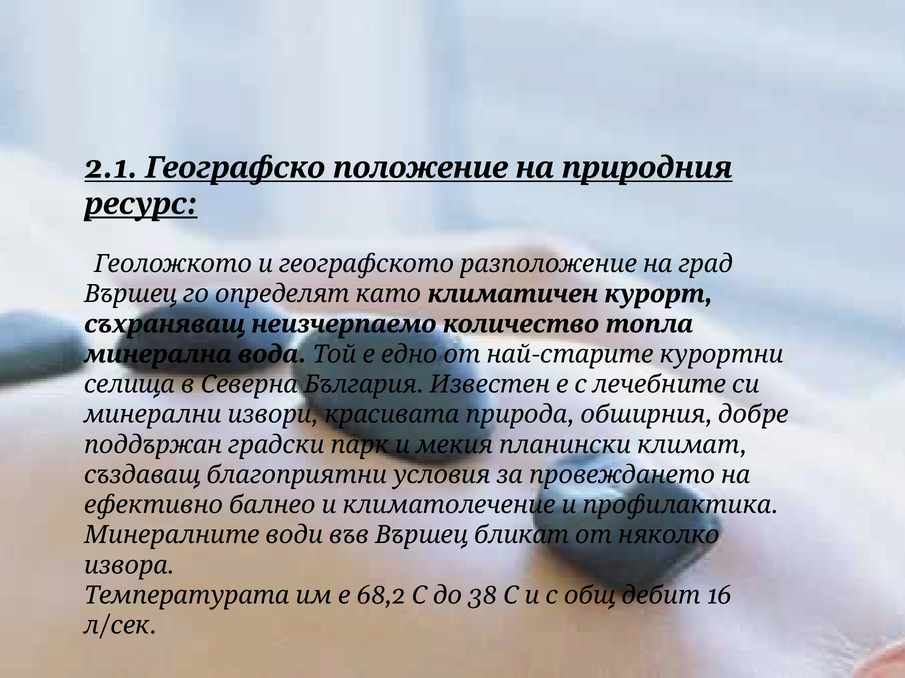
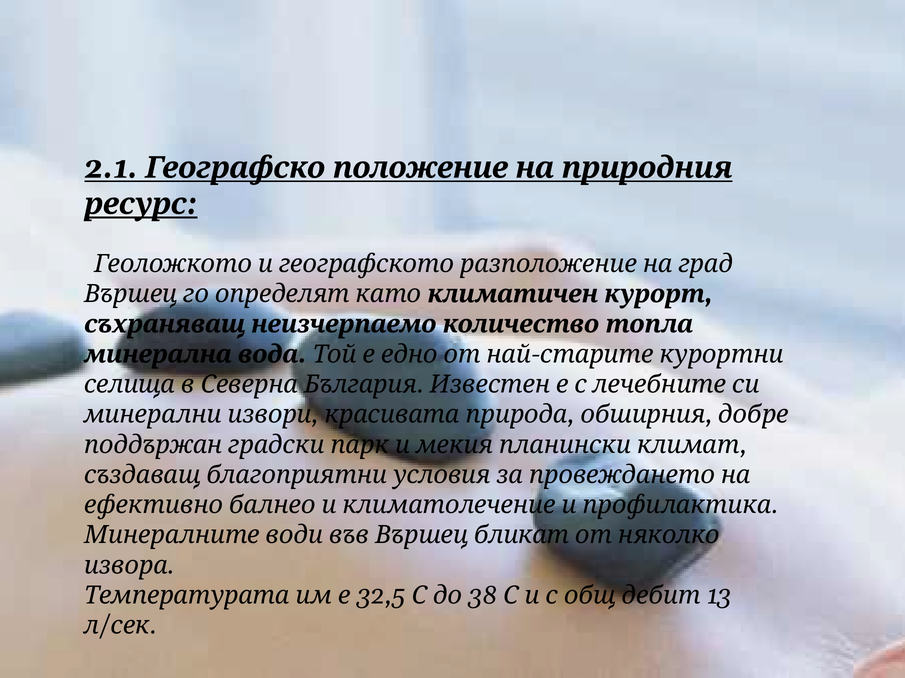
68,2: 68,2 -> 32,5 (381, 596)
16: 16 -> 13 (719, 596)
